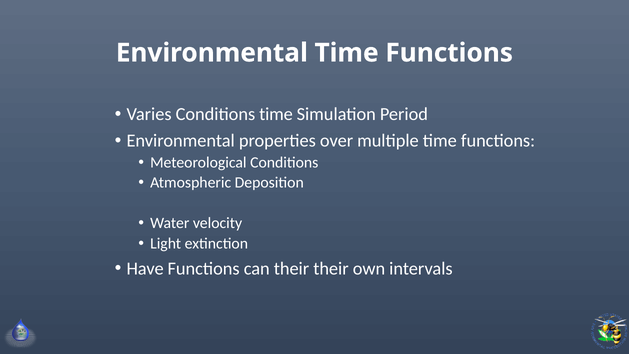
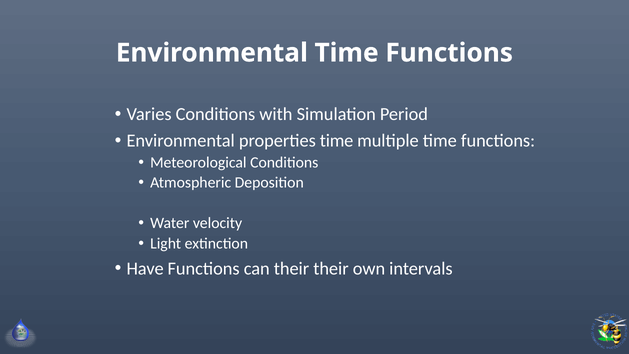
Conditions time: time -> with (276, 114)
properties over: over -> time (337, 141)
